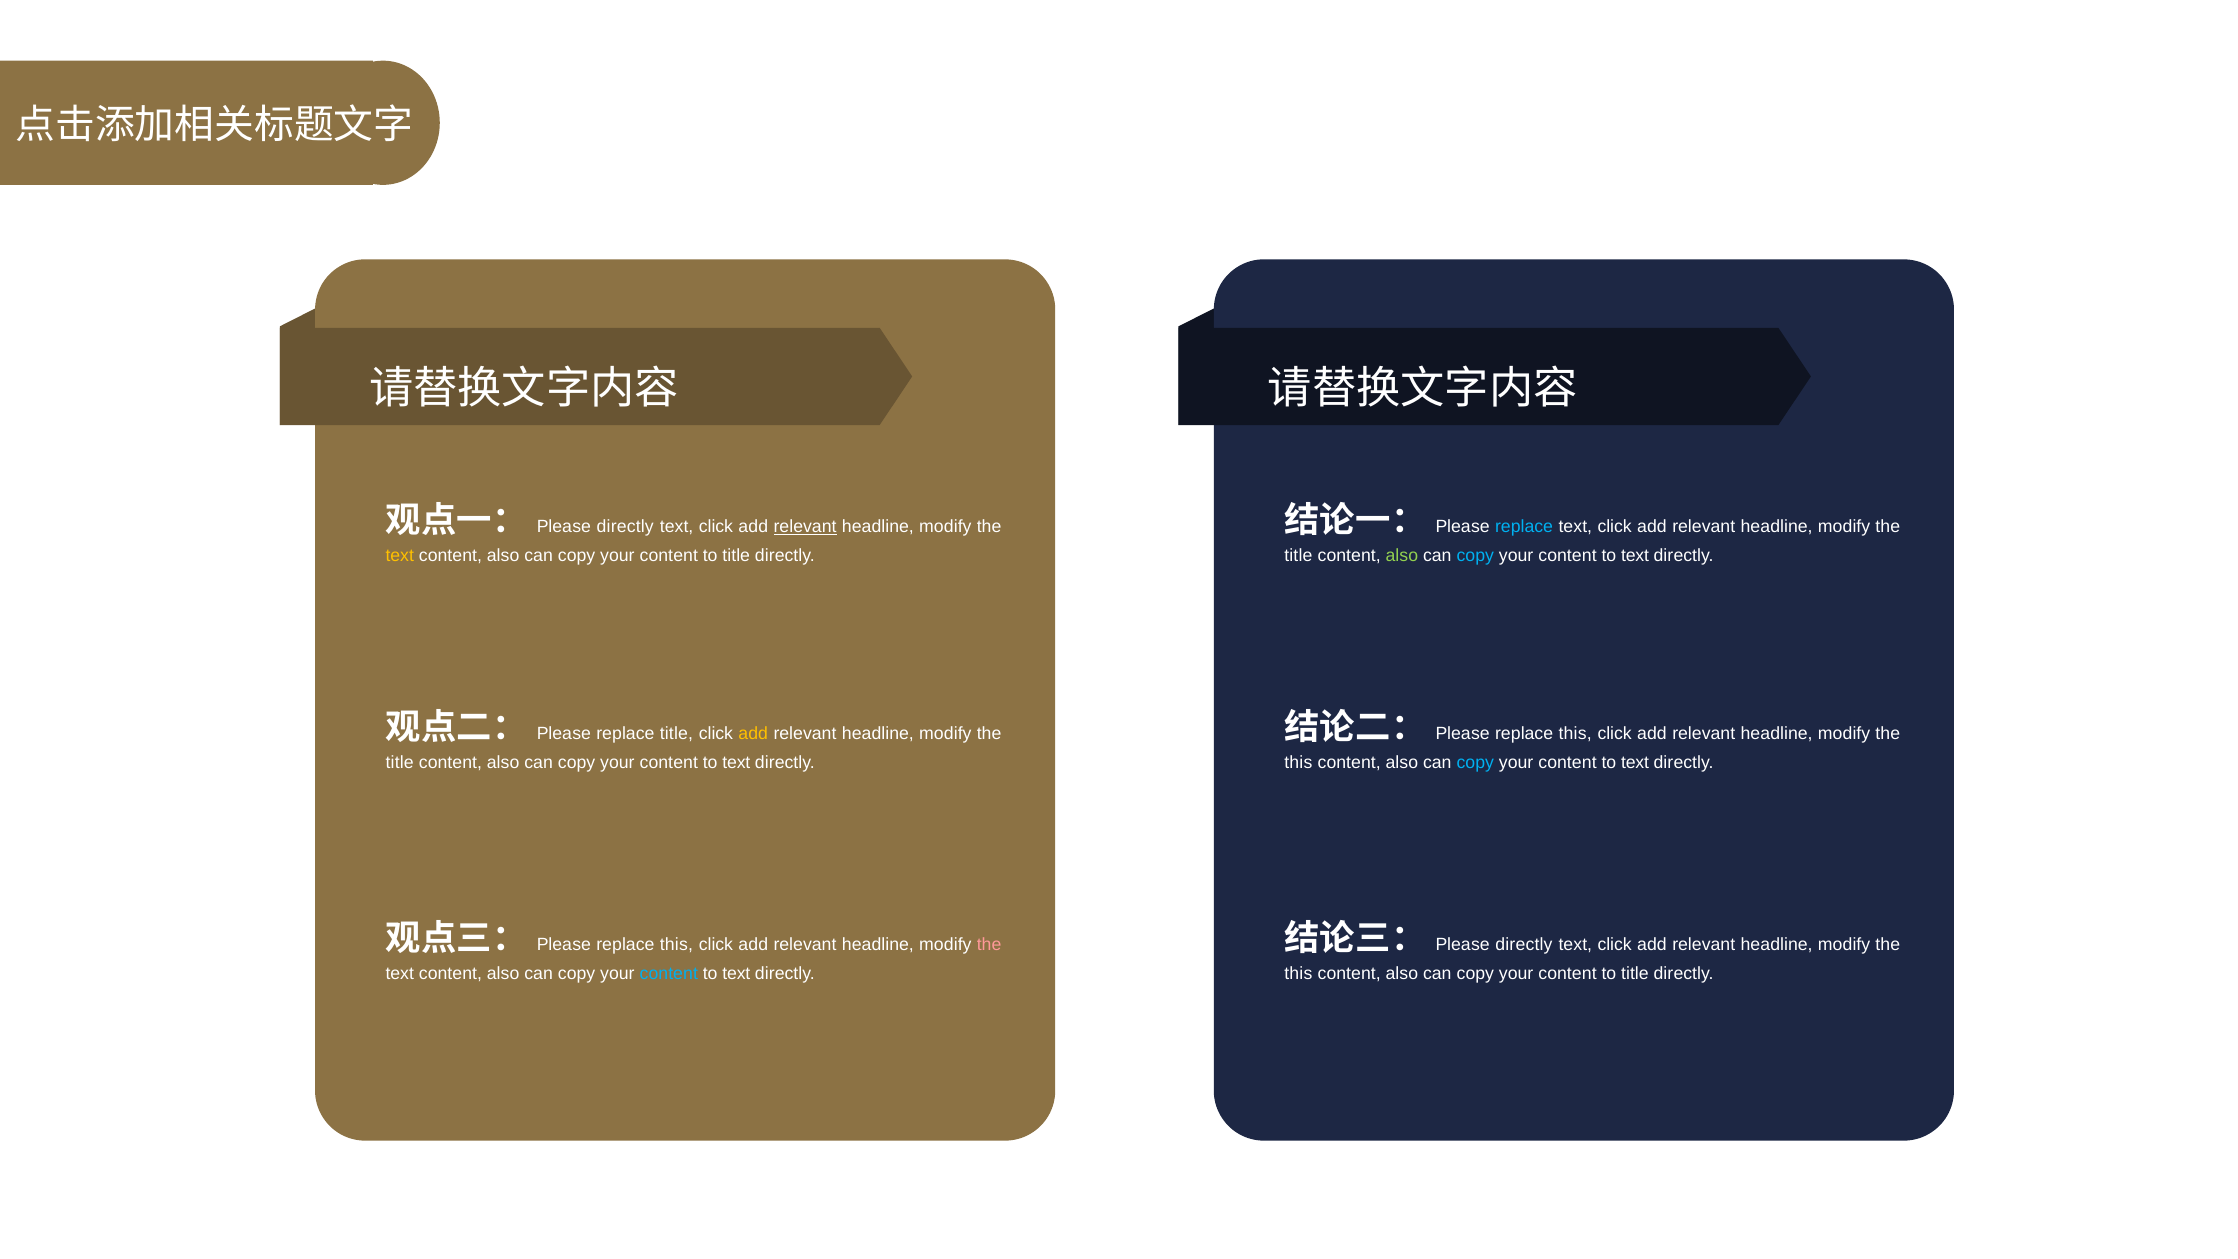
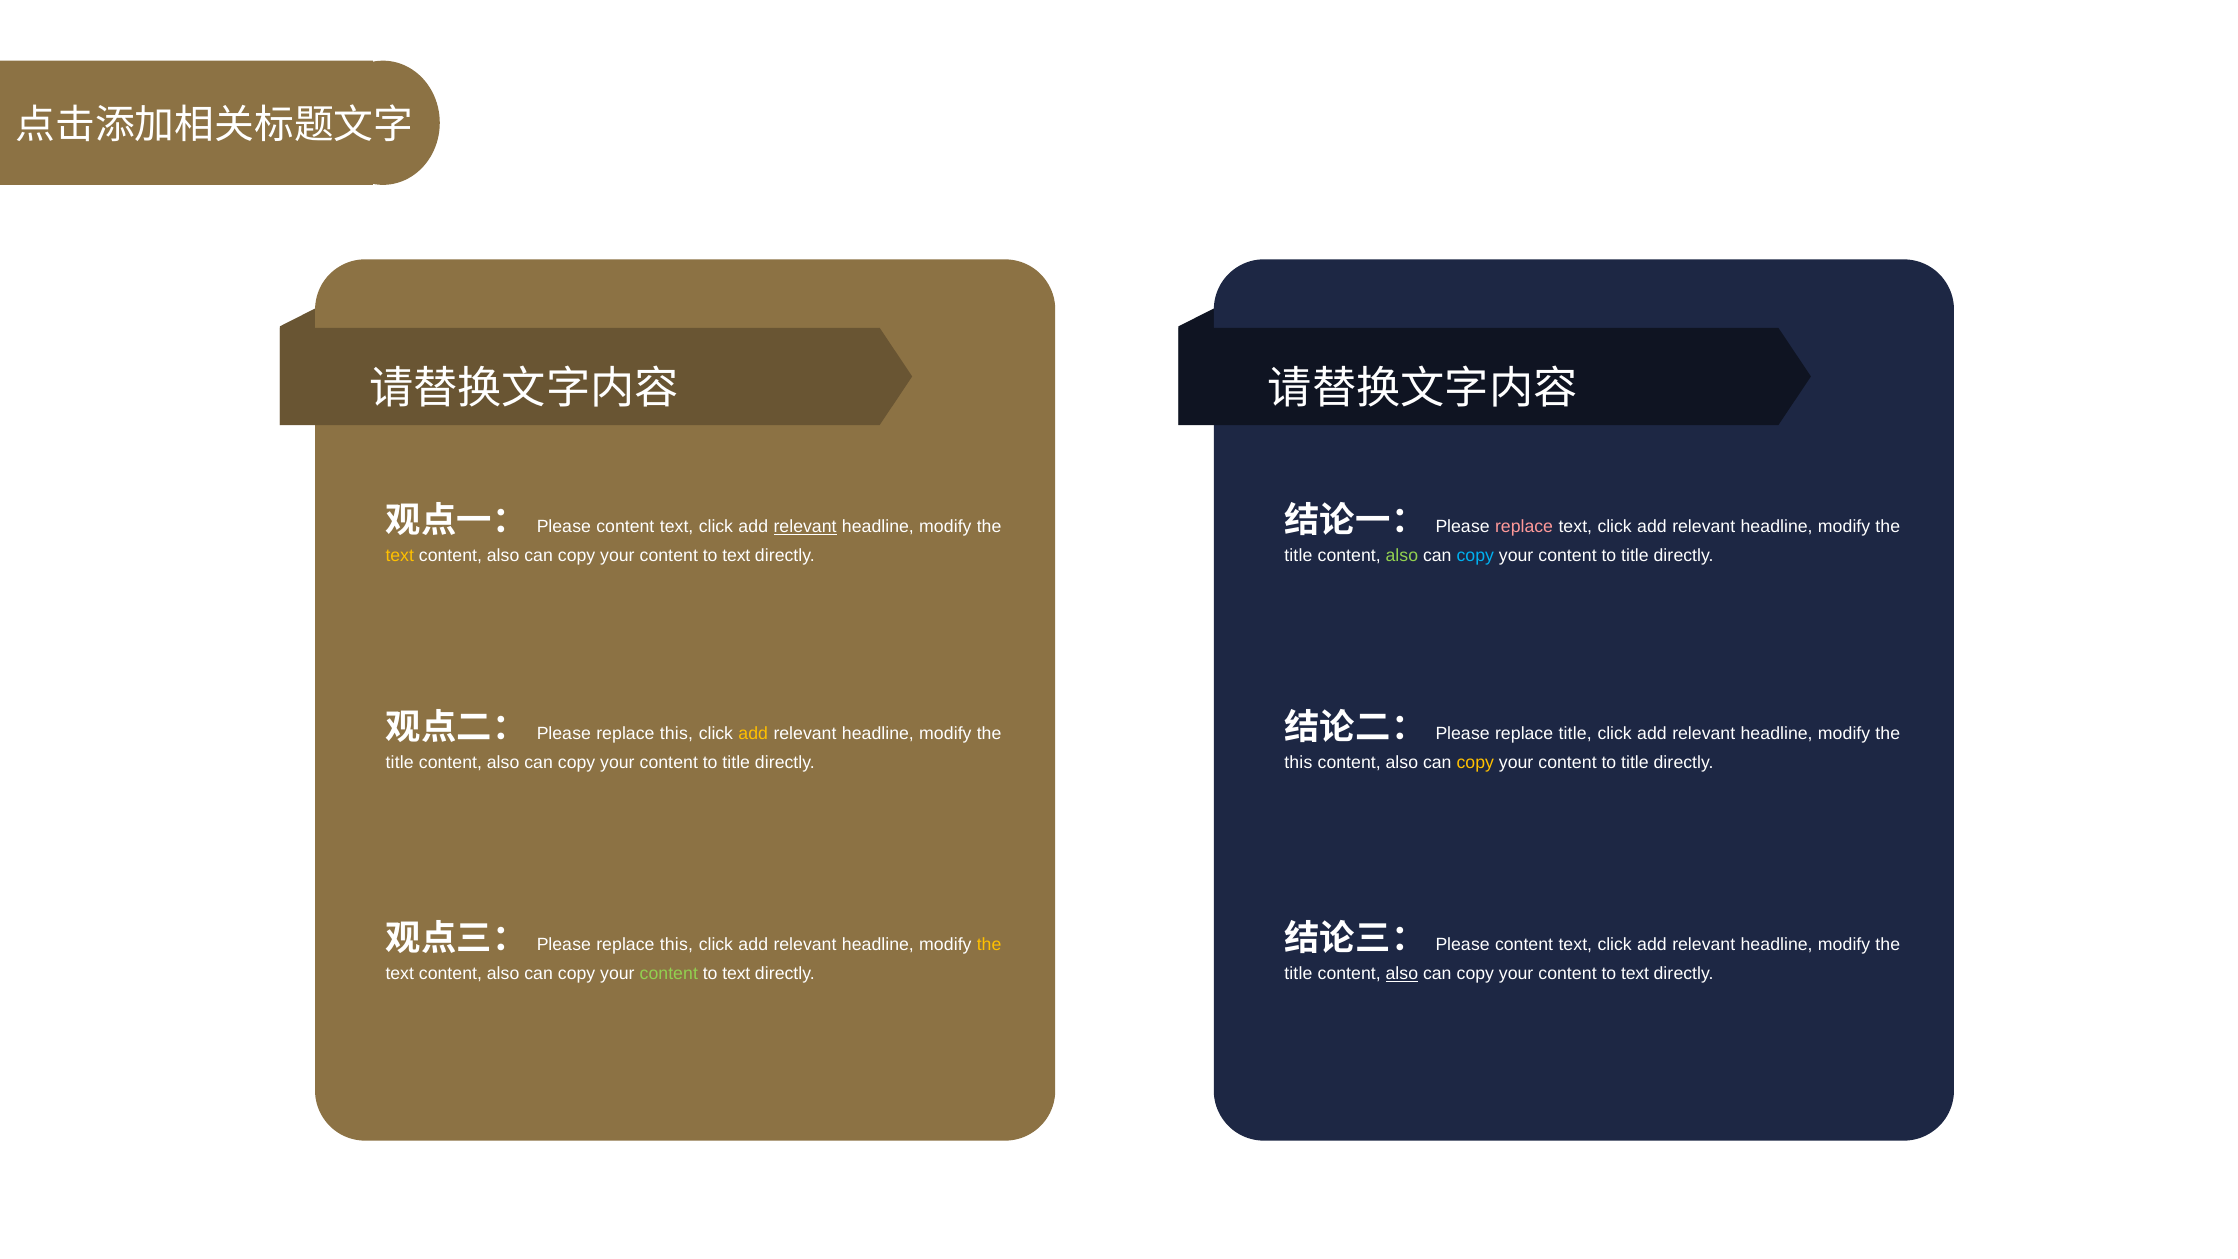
directly: directly -> content (625, 526)
replace colour: light blue -> pink (1524, 526)
title: title -> text (736, 555)
text: text -> title (1635, 555)
title: title -> this (676, 733)
this: this -> title (1575, 733)
text: text -> title (736, 762)
copy colour: light blue -> yellow (1475, 762)
text: text -> title (1635, 762)
the colour: pink -> yellow (989, 945)
directly: directly -> content (1524, 945)
content colour: light blue -> light green (669, 974)
this: this -> title (1298, 974)
also underline: none -> present (1402, 974)
title: title -> text (1635, 974)
